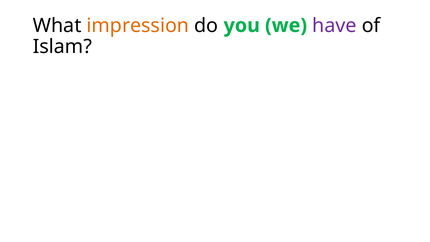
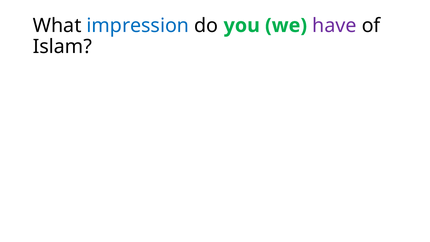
impression colour: orange -> blue (138, 25)
